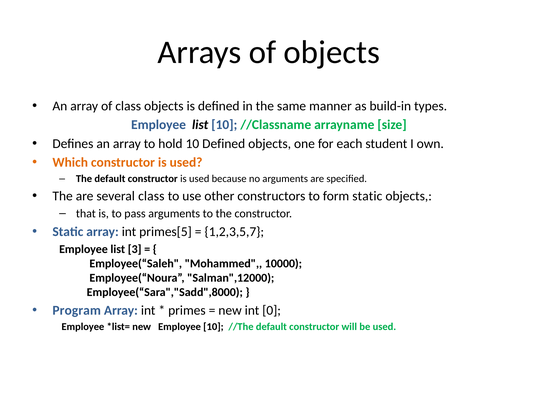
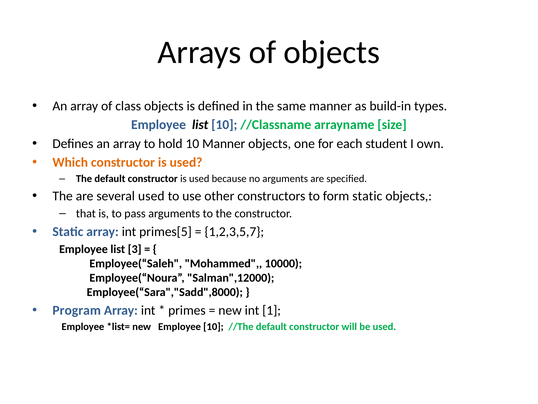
10 Defined: Defined -> Manner (224, 144)
several class: class -> used (151, 196)
0: 0 -> 1 (272, 310)
